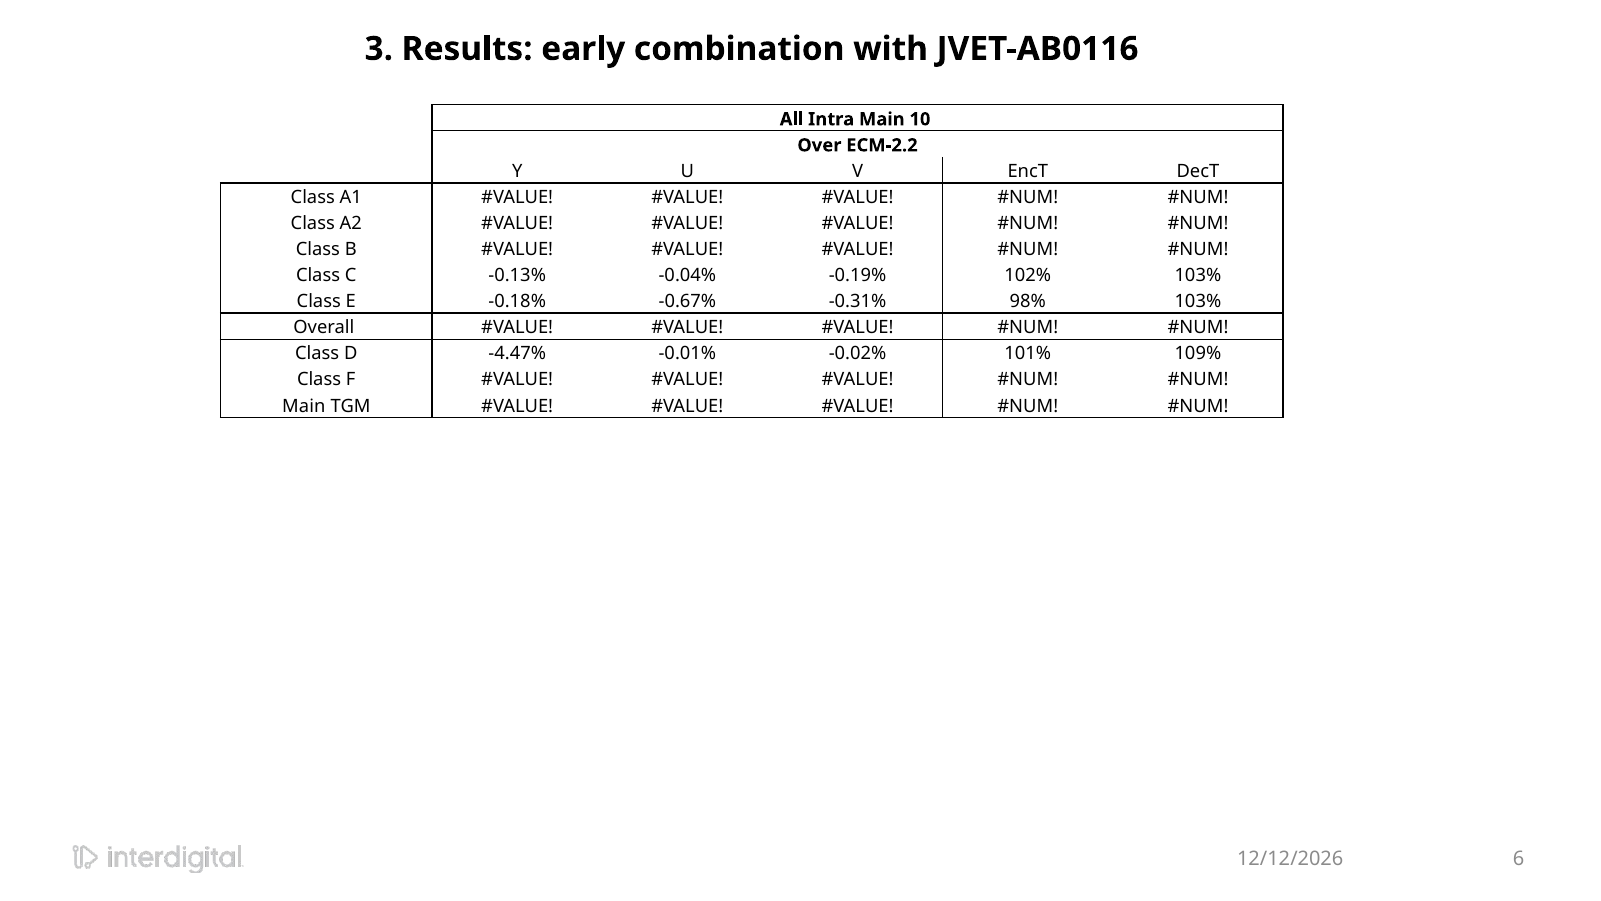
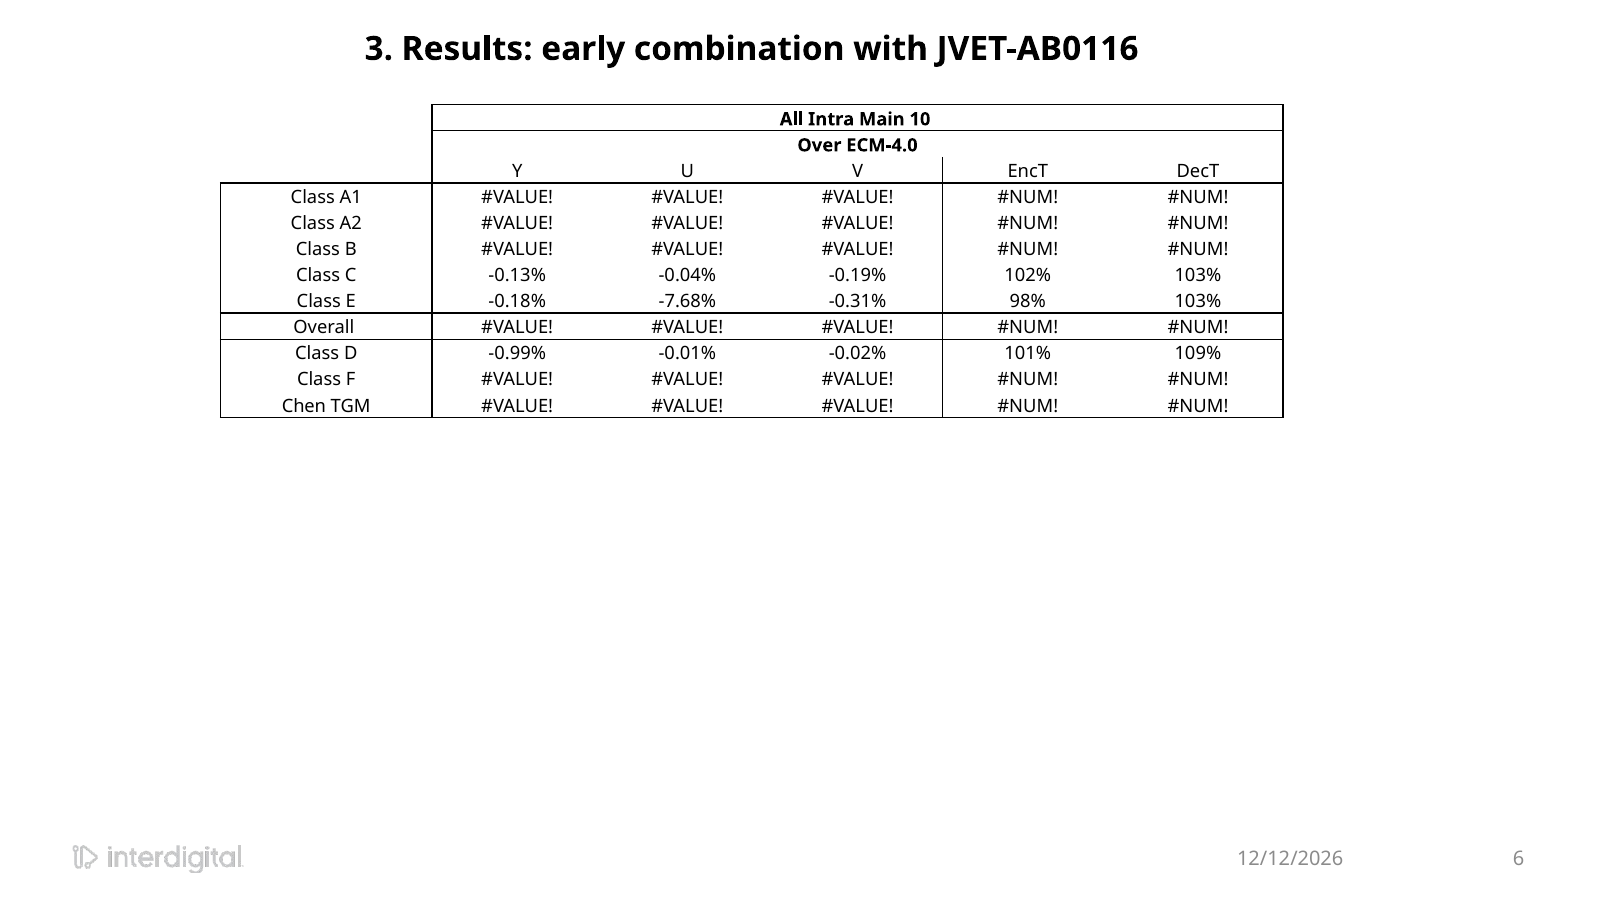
ECM-2.2: ECM-2.2 -> ECM-4.0 (882, 145)
-0.67%: -0.67% -> -7.68% (687, 302)
-4.47%: -4.47% -> -0.99% (517, 354)
Main: Main -> Chen (304, 406)
